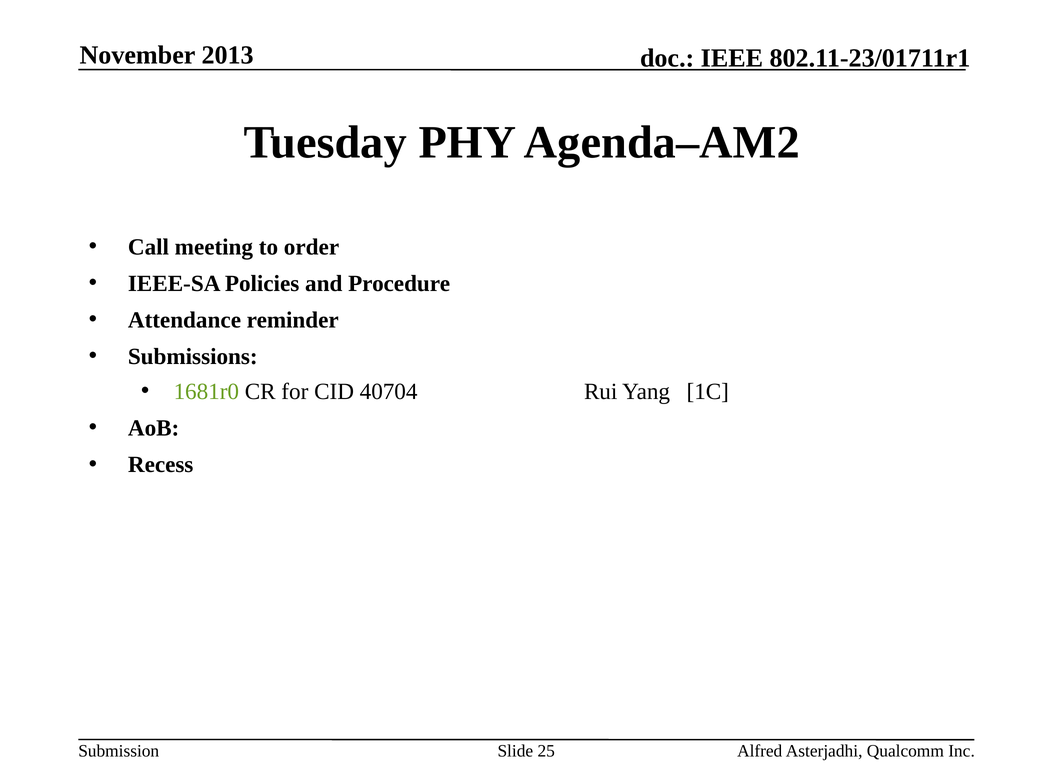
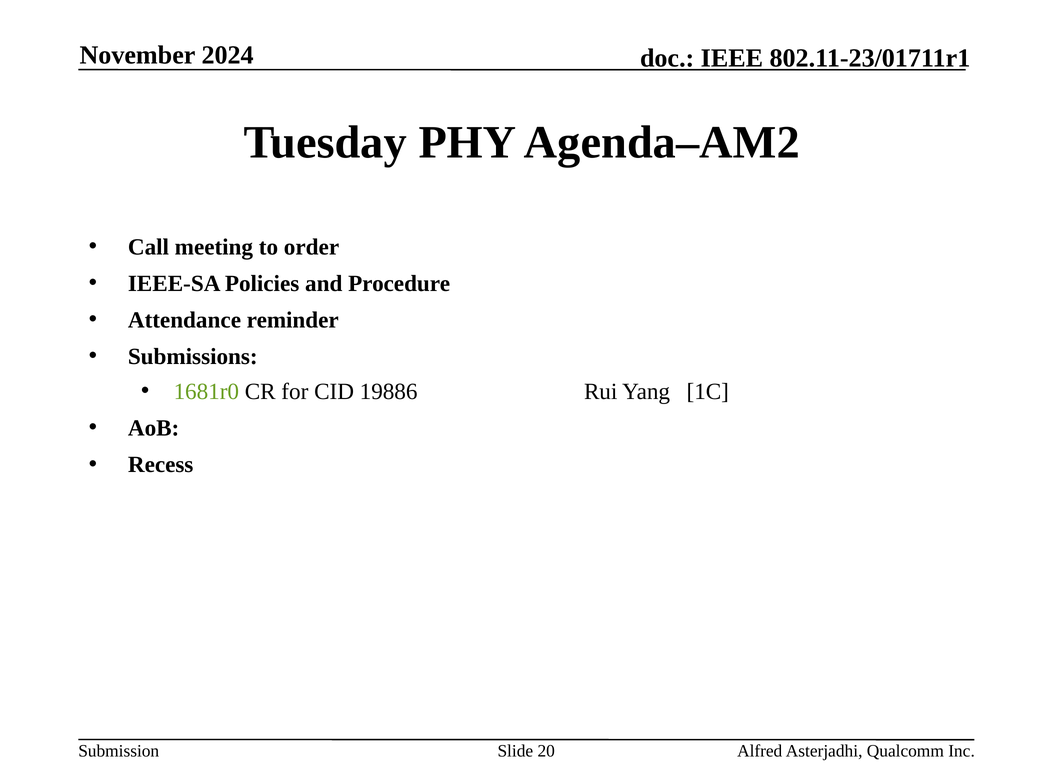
2013: 2013 -> 2024 (228, 55)
40704: 40704 -> 19886 (389, 392)
25: 25 -> 20 (546, 751)
